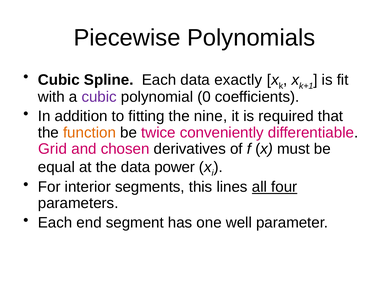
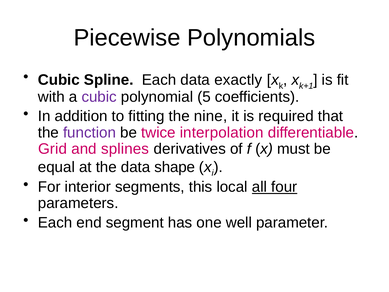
0: 0 -> 5 (204, 97)
function colour: orange -> purple (90, 132)
conveniently: conveniently -> interpolation (222, 132)
chosen: chosen -> splines (125, 149)
power: power -> shape (175, 167)
lines: lines -> local (232, 187)
